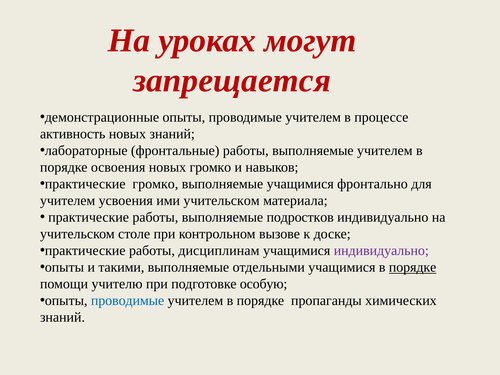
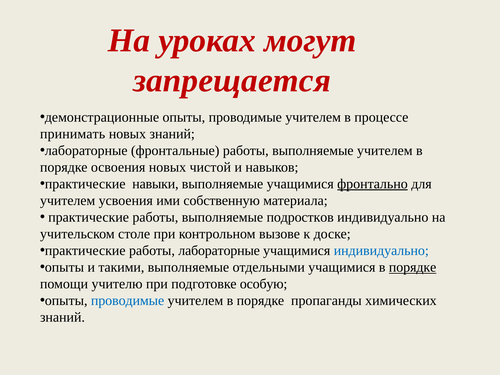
активность: активность -> принимать (73, 134)
новых громко: громко -> чистой (210, 167)
практические громко: громко -> навыки (155, 184)
фронтально underline: none -> present (372, 184)
ими учительском: учительском -> собственную (222, 201)
работы дисциплинам: дисциплинам -> лабораторные (219, 251)
индивидуально colour: purple -> blue (381, 251)
